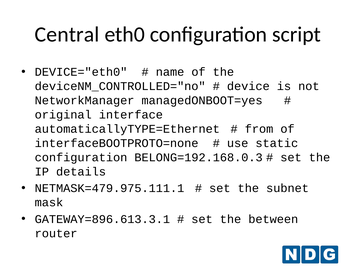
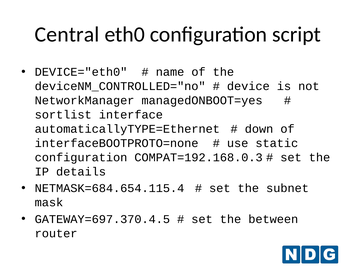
original: original -> sortlist (63, 115)
from: from -> down (259, 129)
BELONG=192.168.0.3: BELONG=192.168.0.3 -> COMPAT=192.168.0.3 (199, 157)
NETMASK=479.975.111.1: NETMASK=479.975.111.1 -> NETMASK=684.654.115.4 (110, 188)
GATEWAY=896.613.3.1: GATEWAY=896.613.3.1 -> GATEWAY=697.370.4.5 (102, 219)
